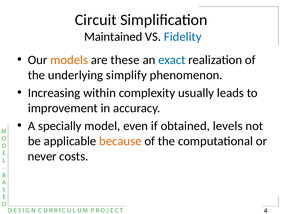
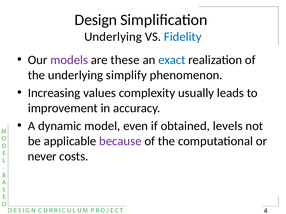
Circuit: Circuit -> Design (96, 20)
Maintained: Maintained -> Underlying (113, 37)
models colour: orange -> purple (69, 60)
within: within -> values (100, 93)
specially: specially -> dynamic (60, 126)
because colour: orange -> purple (120, 141)
